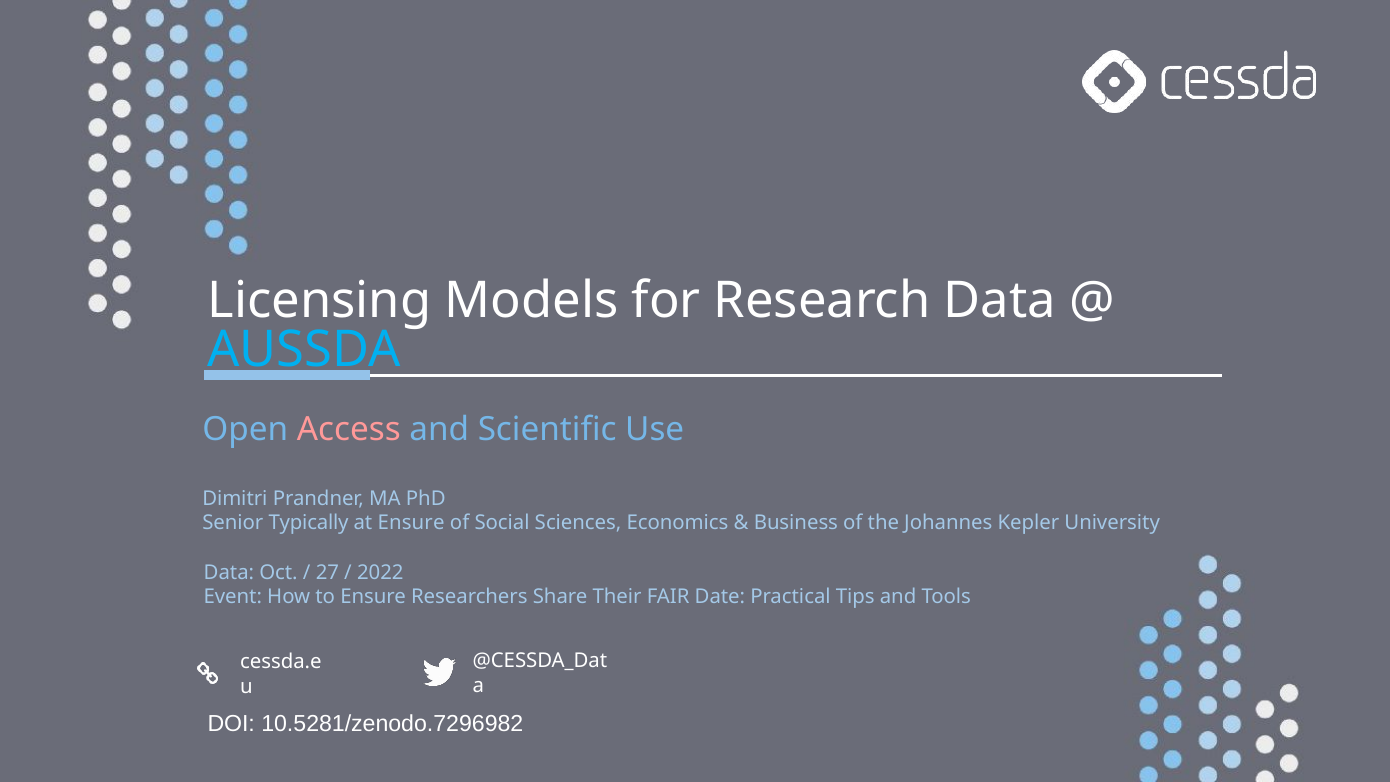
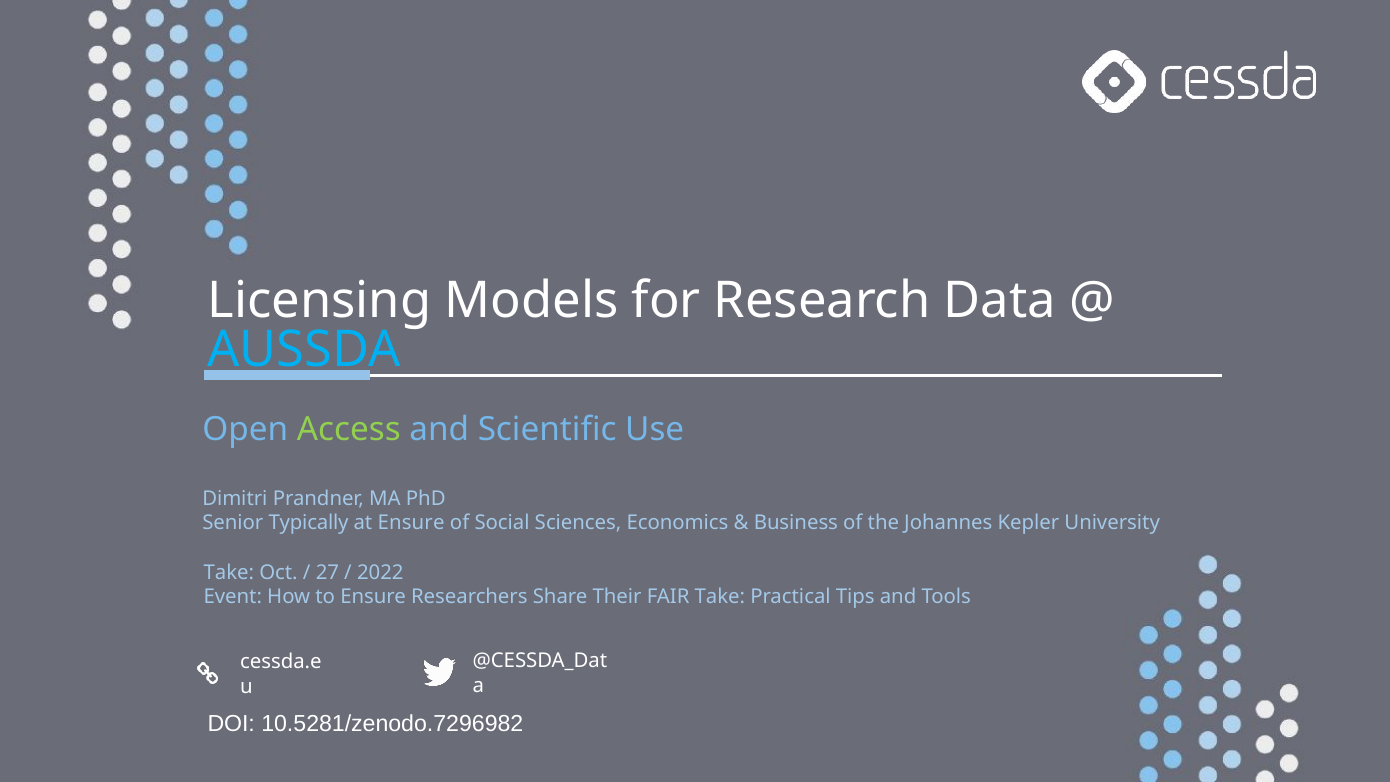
Access colour: pink -> light green (349, 430)
Data: Data -> Take (229, 573)
FAIR Date: Date -> Take (720, 597)
